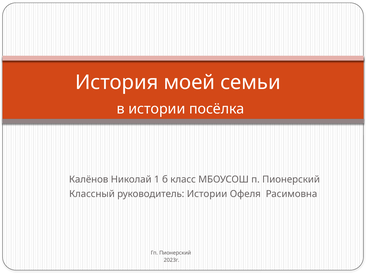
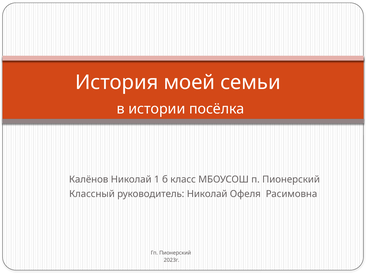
руководитель Истории: Истории -> Николай (207, 194)
